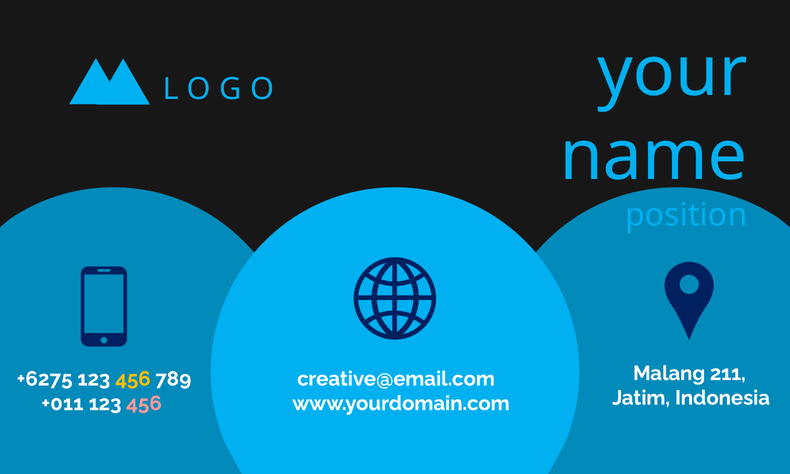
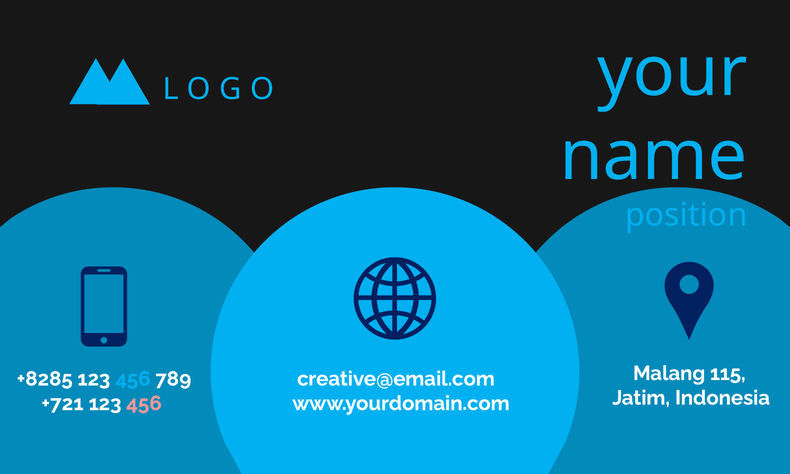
211: 211 -> 115 (728, 373)
+6275: +6275 -> +8285 (45, 379)
456 colour: yellow -> light blue (133, 379)
+011: +011 -> +721 (62, 403)
